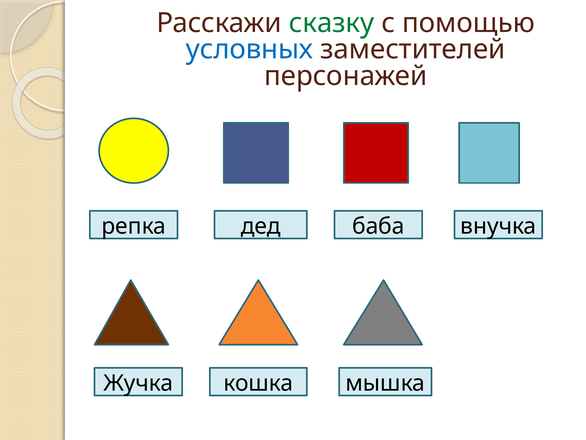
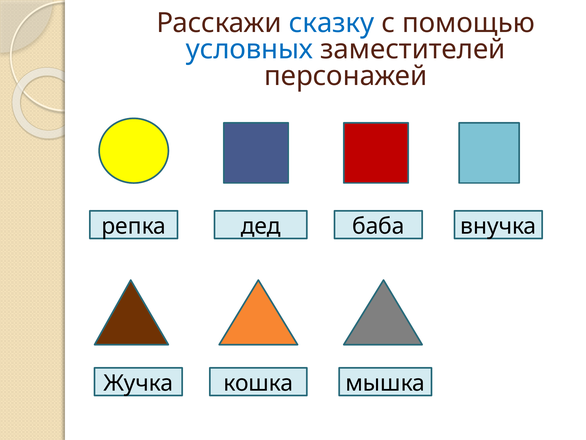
сказку colour: green -> blue (332, 23)
